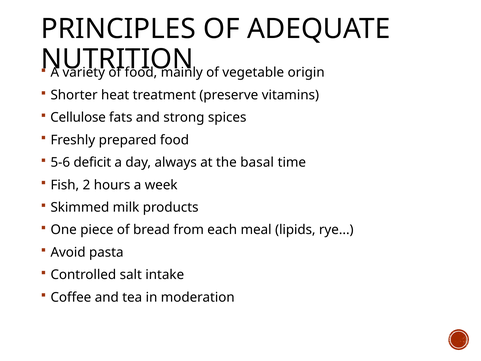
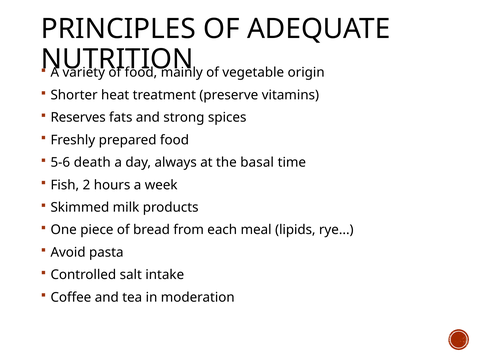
Cellulose: Cellulose -> Reserves (78, 117)
deficit: deficit -> death (92, 162)
